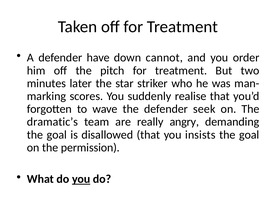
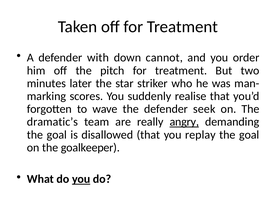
have: have -> with (98, 58)
angry underline: none -> present (184, 122)
insists: insists -> replay (200, 135)
permission: permission -> goalkeeper (90, 148)
